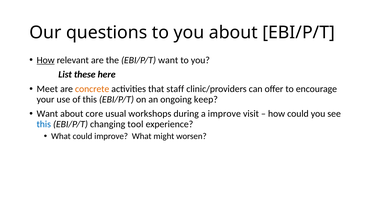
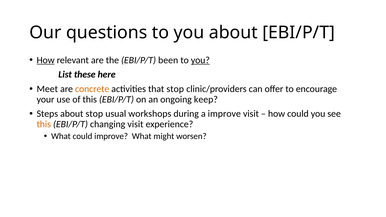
EBI/P/T want: want -> been (168, 60)
you underline: none -> present (200, 60)
that staff: staff -> stop (175, 89)
Want: Want -> Steps (47, 114)
about core: core -> stop (94, 114)
this colour: blue -> orange (44, 124)
changing tool: tool -> visit (135, 124)
